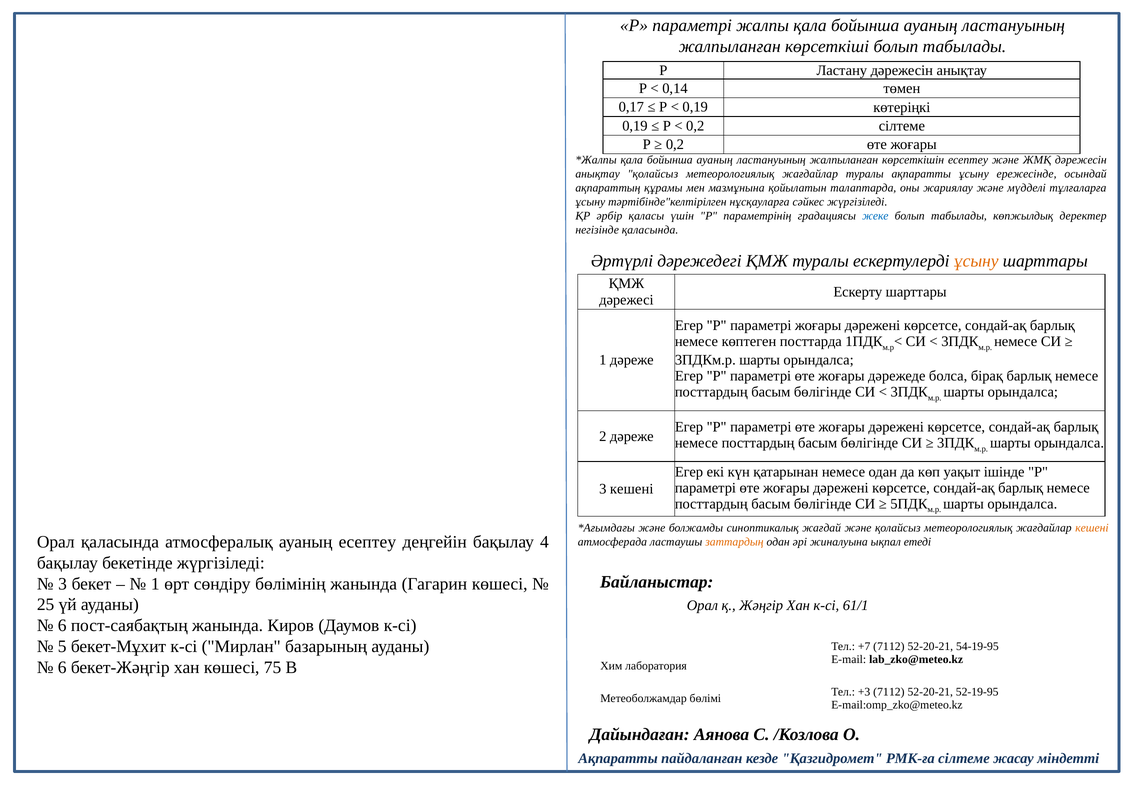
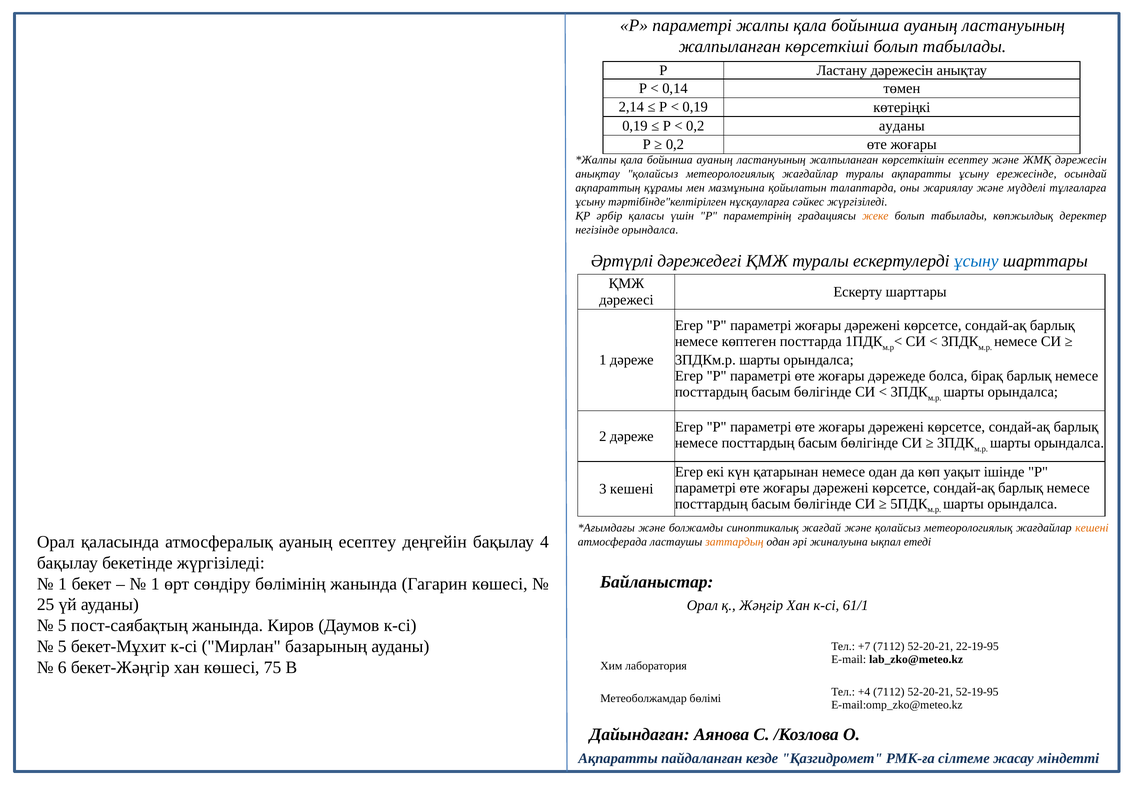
0,17: 0,17 -> 2,14 (631, 107)
0,2 сілтеме: сілтеме -> ауданы (902, 126)
жеке colour: blue -> orange (875, 216)
негізінде қаласында: қаласында -> орындалса (650, 230)
ұсыну colour: orange -> blue (976, 261)
3: 3 -> 1 (63, 584)
6: 6 -> 5 (62, 626)
54-19-95: 54-19-95 -> 22-19-95 (977, 647)
+3: +3 -> +4 (864, 692)
